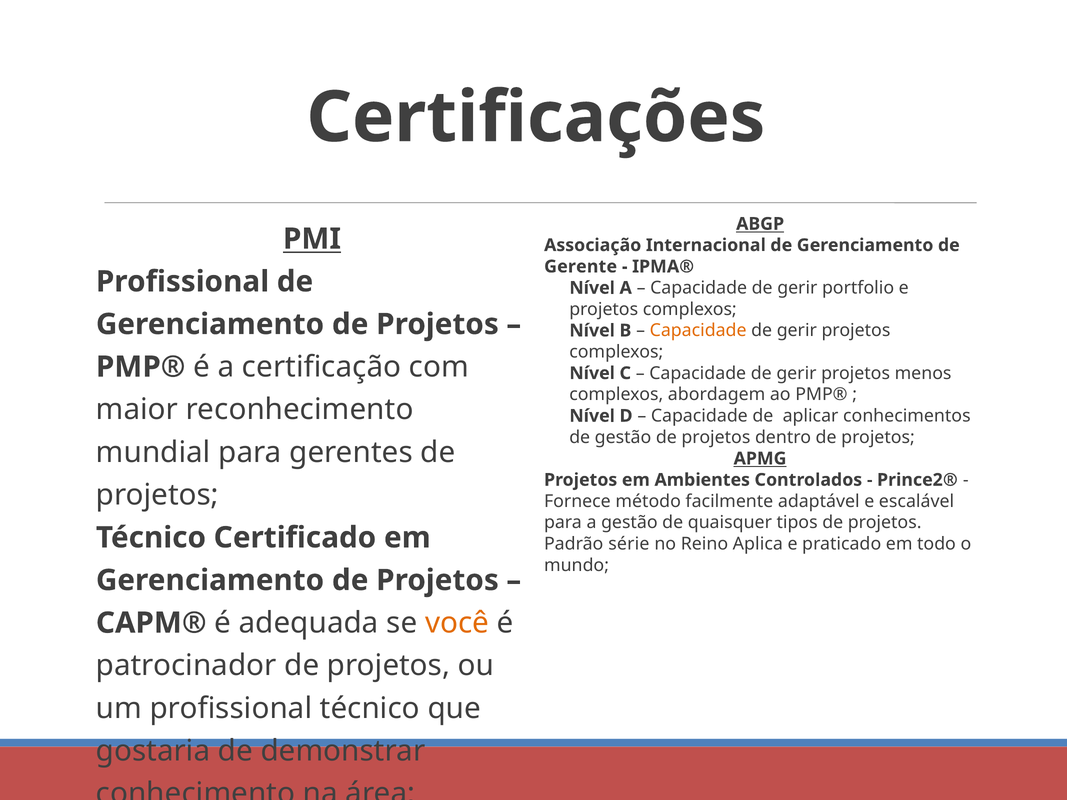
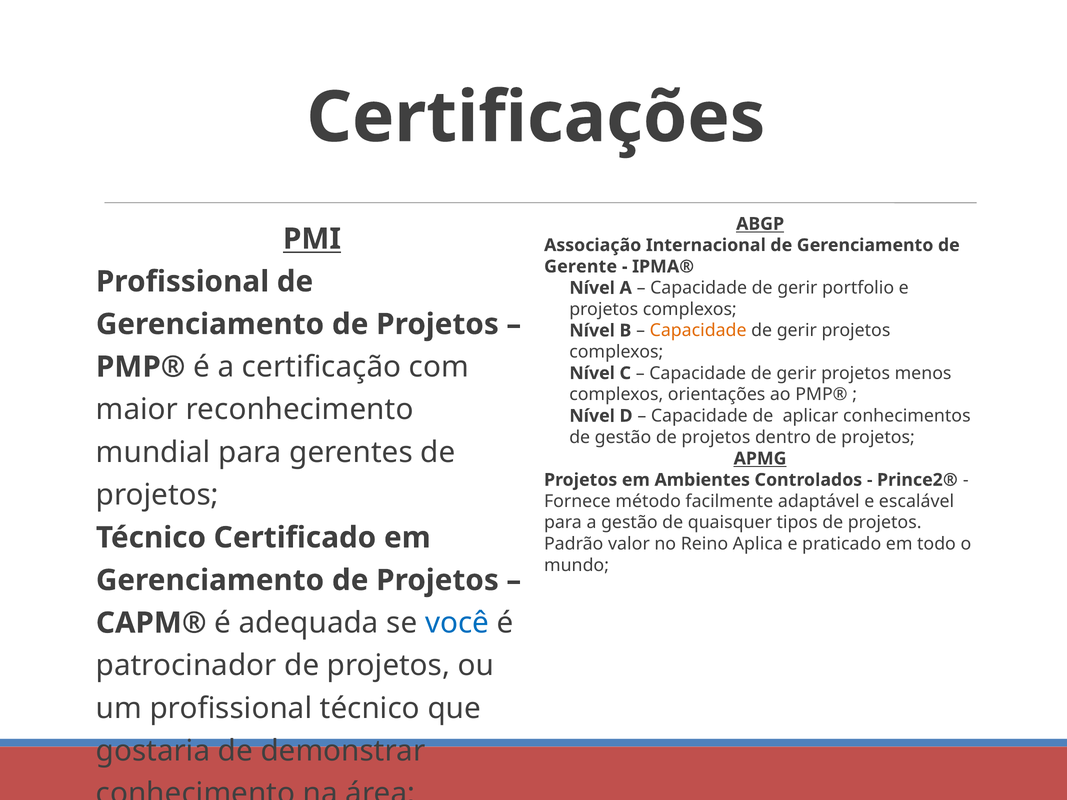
abordagem: abordagem -> orientações (717, 395)
série: série -> valor (629, 544)
você colour: orange -> blue (457, 623)
